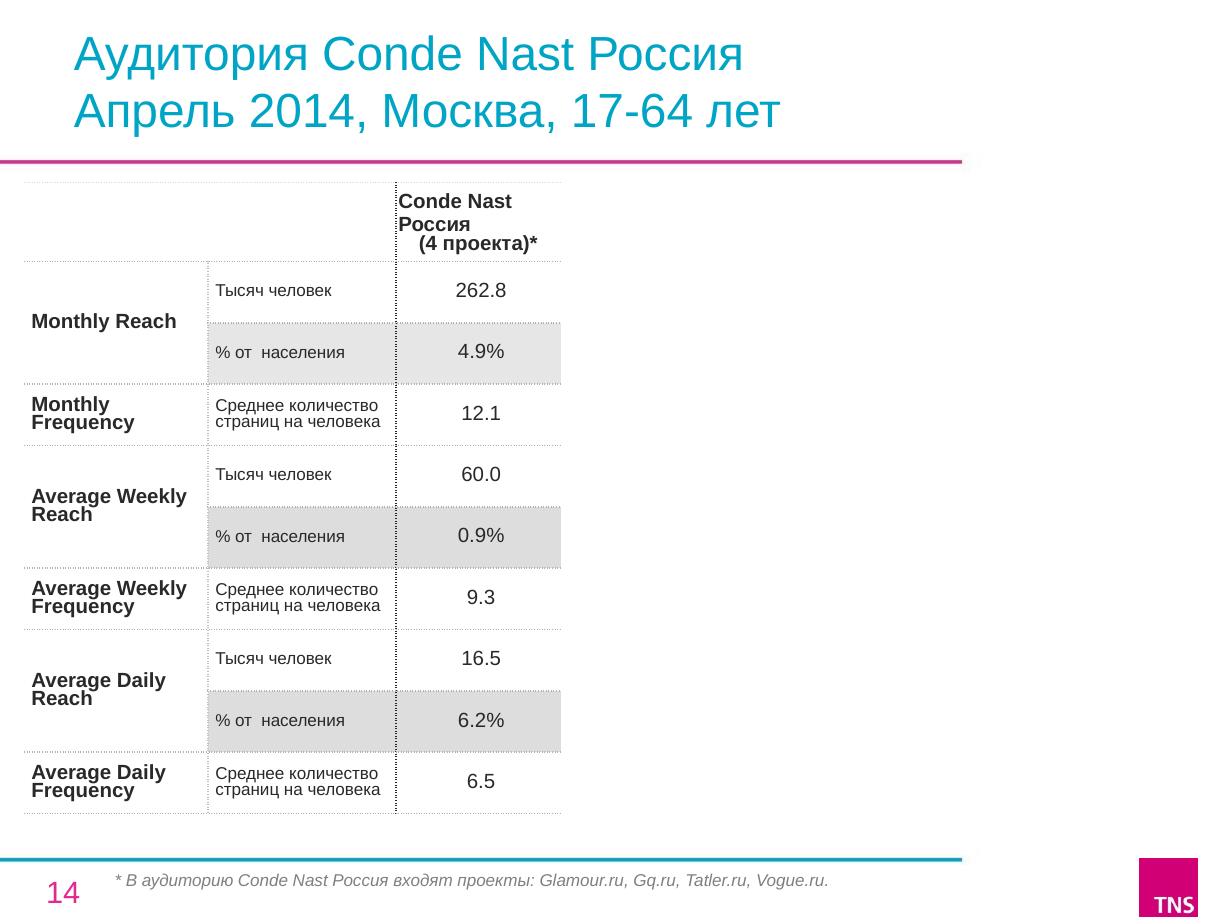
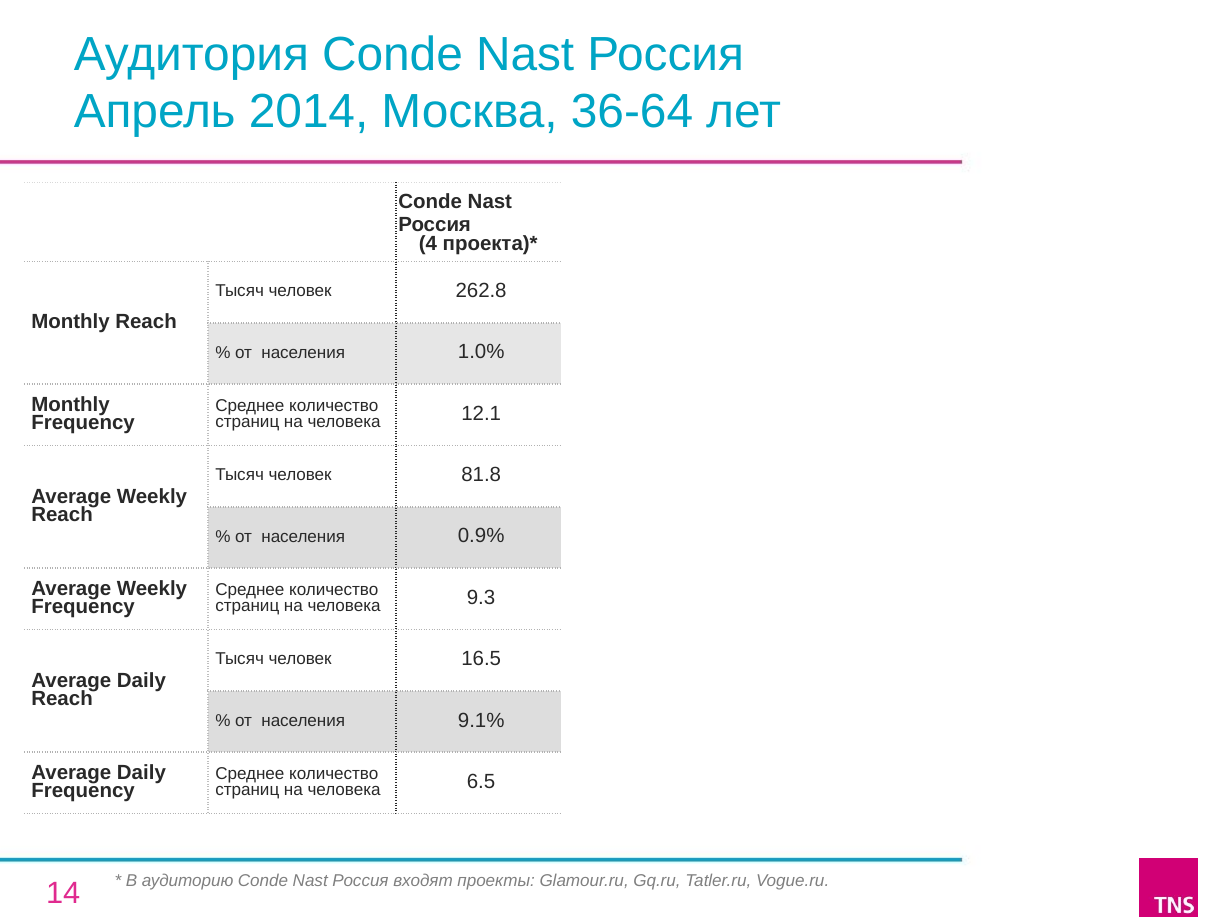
17-64: 17-64 -> 36-64 (632, 112)
4.9%: 4.9% -> 1.0% (481, 352)
60.0: 60.0 -> 81.8 (481, 475)
6.2%: 6.2% -> 9.1% (481, 720)
